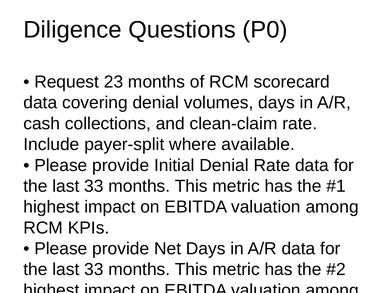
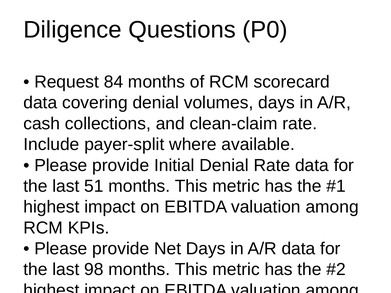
23: 23 -> 84 (114, 82)
33: 33 -> 51 (94, 186)
33: 33 -> 98 (94, 270)
